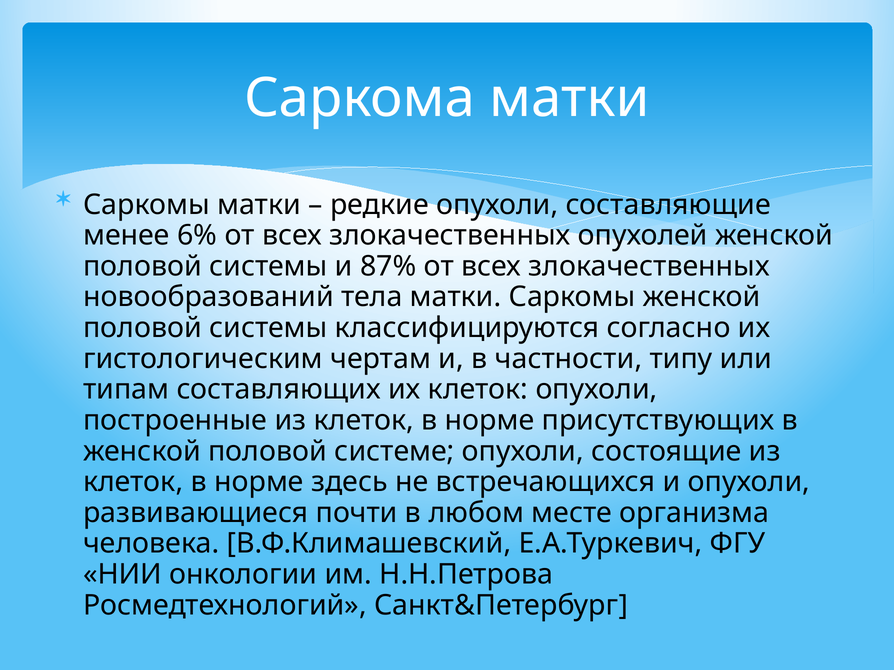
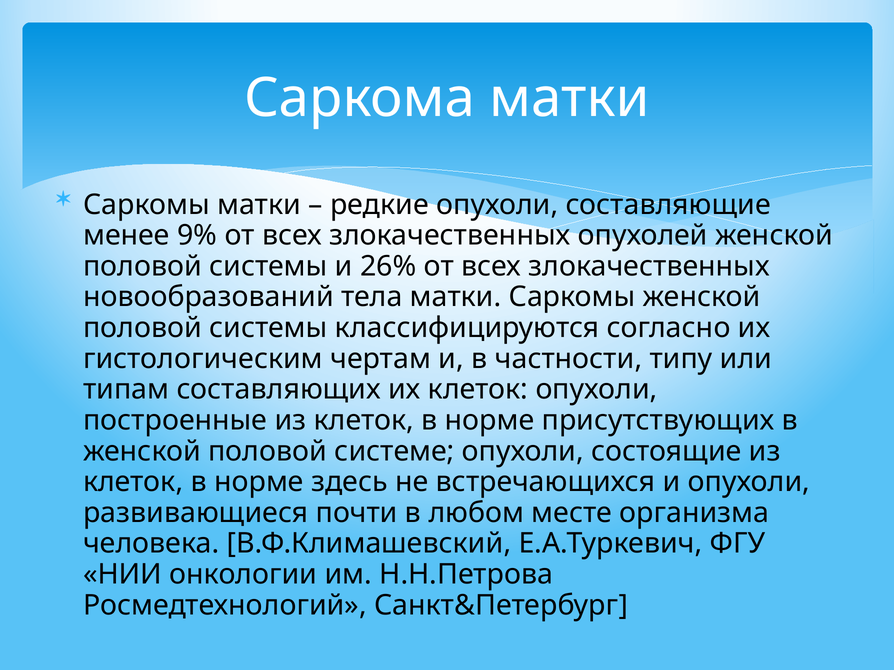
6%: 6% -> 9% (197, 236)
87%: 87% -> 26% (388, 266)
